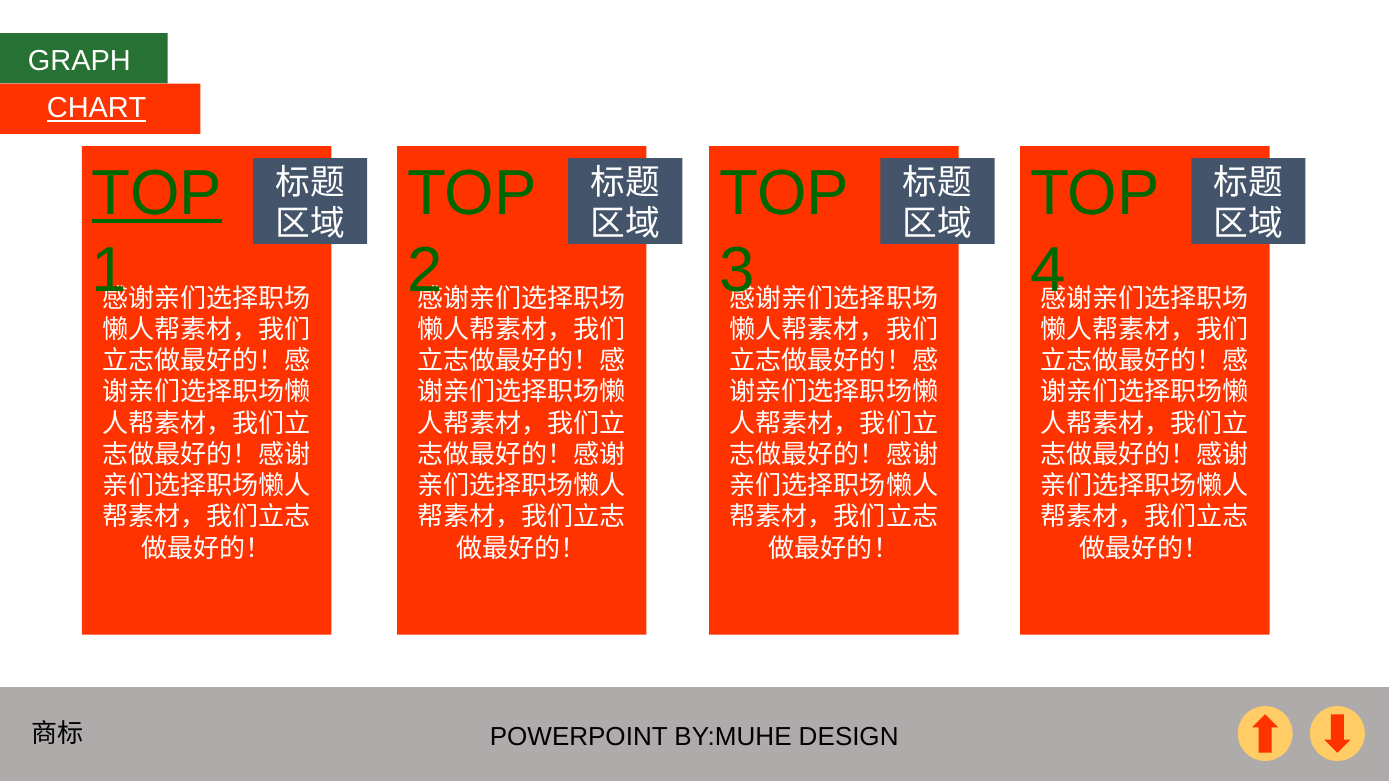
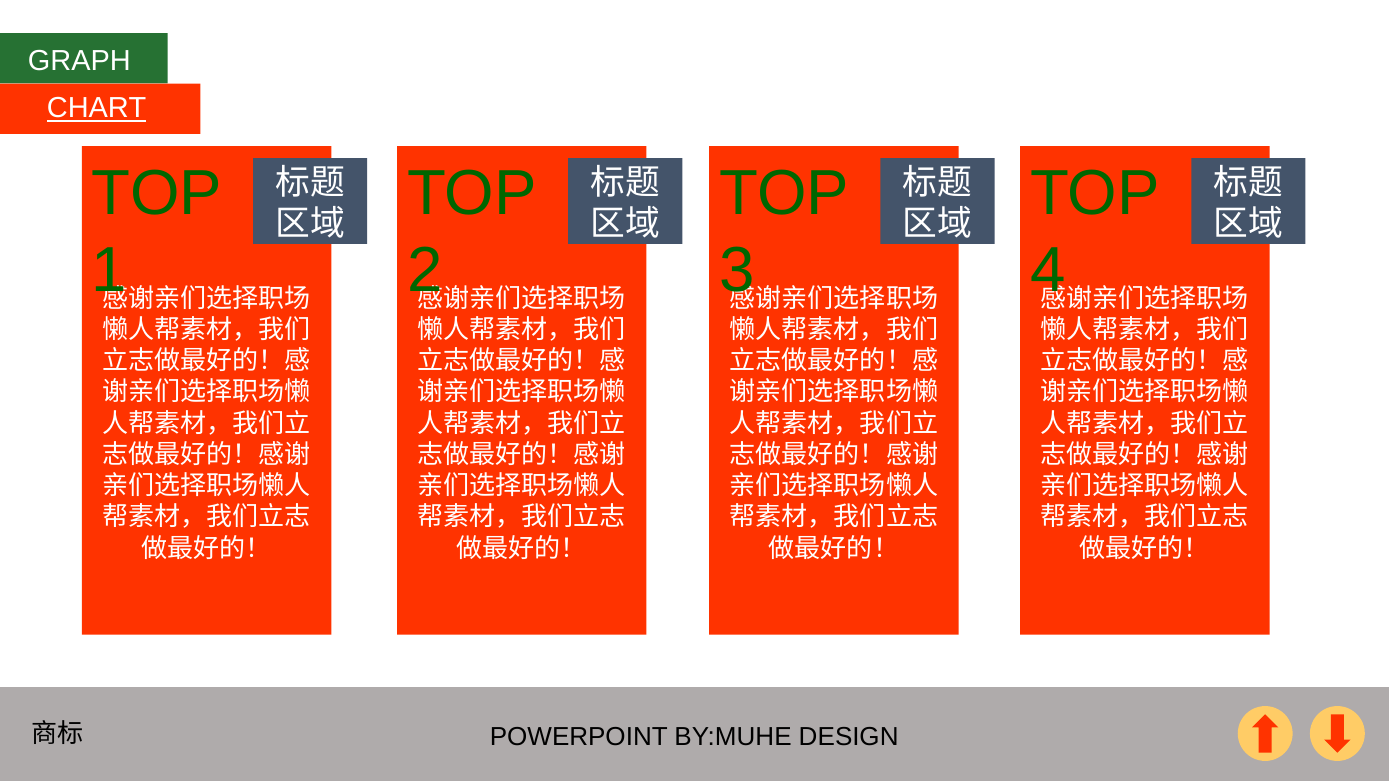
TOP underline: present -> none (157, 194)
